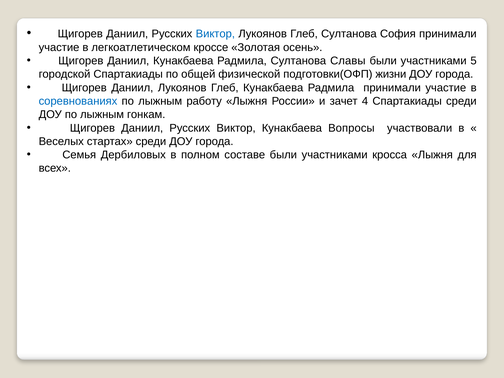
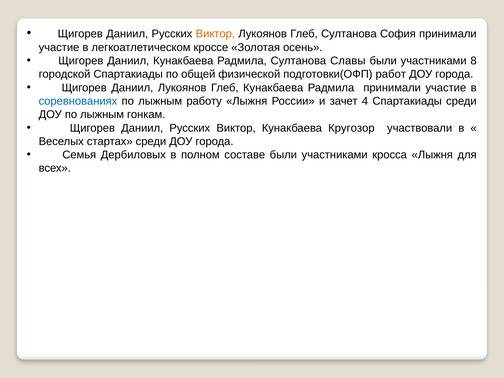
Виктор colour: blue -> orange (215, 34)
5: 5 -> 8 (474, 61)
жизни: жизни -> работ (391, 74)
Вопросы: Вопросы -> Кругозор (351, 128)
